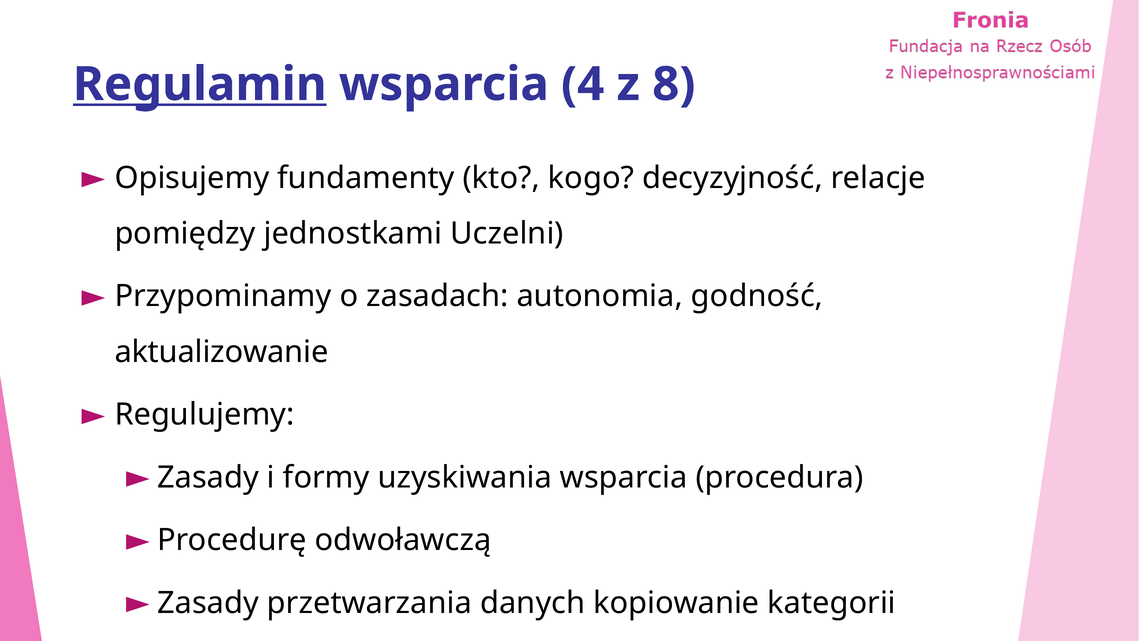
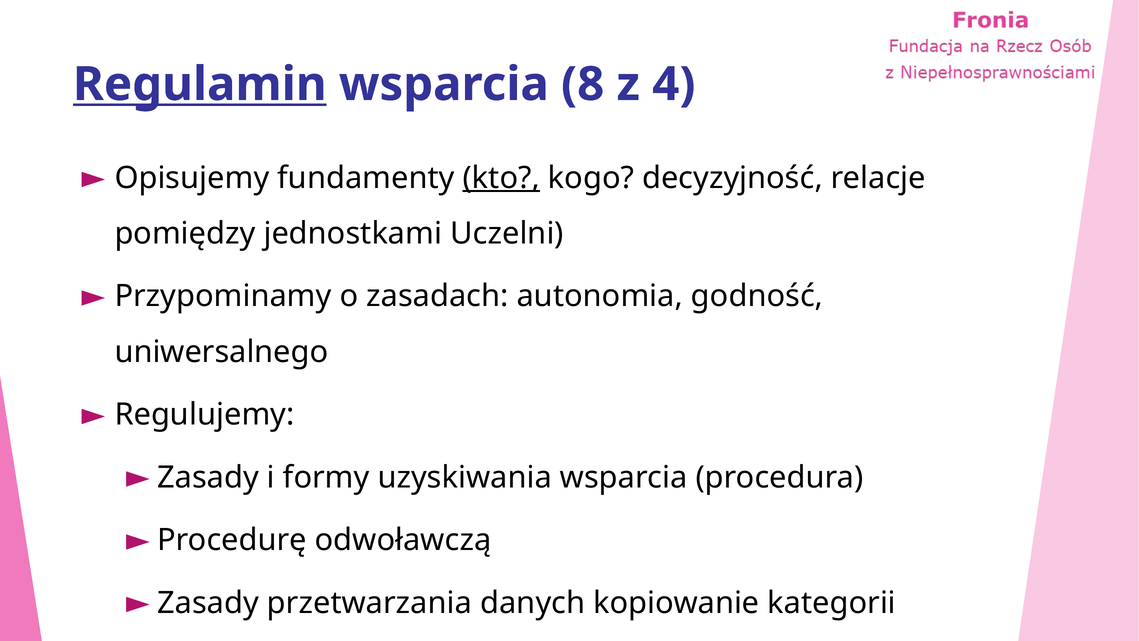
4: 4 -> 8 (583, 84)
8: 8 -> 4 (674, 84)
kto underline: none -> present (501, 178)
aktualizowanie: aktualizowanie -> uniwersalnego (221, 352)
